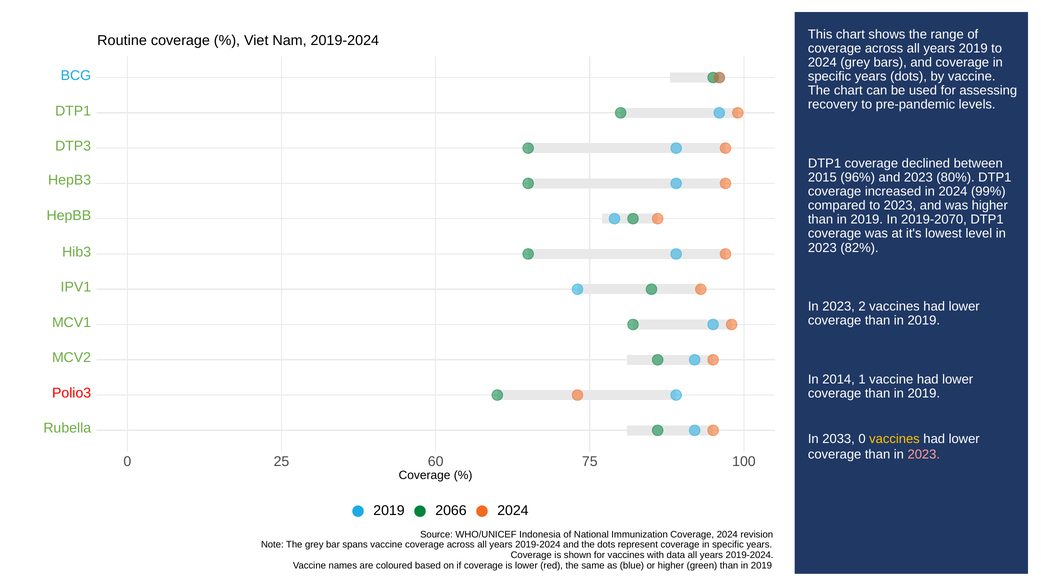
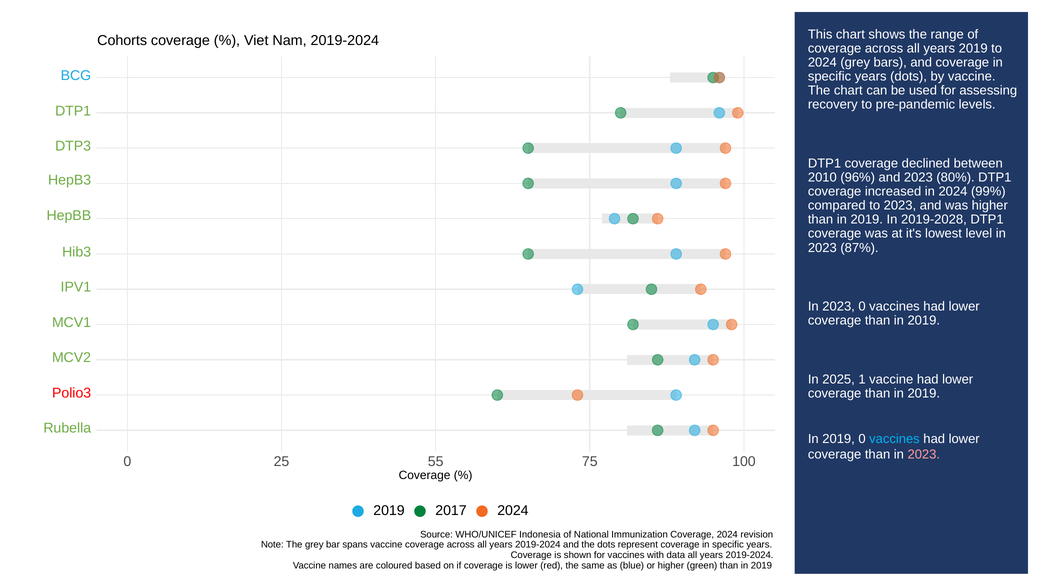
Routine: Routine -> Cohorts (122, 40)
2015: 2015 -> 2010 (822, 177)
2019-2070: 2019-2070 -> 2019-2028 (934, 219)
82%: 82% -> 87% (859, 248)
2023 2: 2 -> 0 (862, 306)
2014: 2014 -> 2025 (839, 379)
2033: 2033 -> 2019 (839, 439)
vaccines colour: yellow -> light blue (894, 439)
60: 60 -> 55 (436, 461)
2066: 2066 -> 2017 (451, 510)
